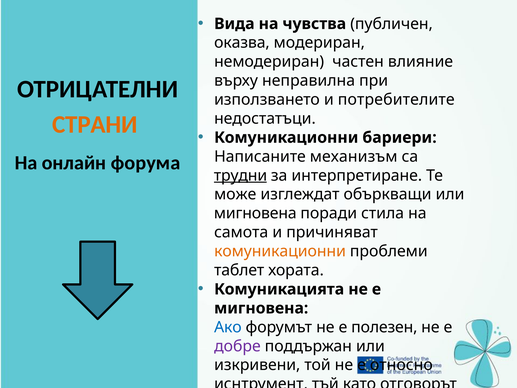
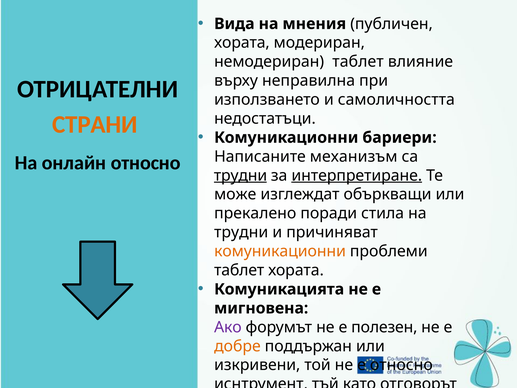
чувства: чувства -> мнения (314, 24)
оказва: оказва -> хората (242, 43)
немодериран частен: частен -> таблет (358, 62)
и потребителите: потребителите -> самоличността (396, 100)
онлайн форума: форума -> относно (146, 163)
интерпретиране underline: none -> present (357, 175)
мигновена: мигновена -> прекалено (255, 213)
самота: самота -> трудни (241, 232)
Ако colour: blue -> purple (228, 327)
добре colour: purple -> orange (237, 346)
